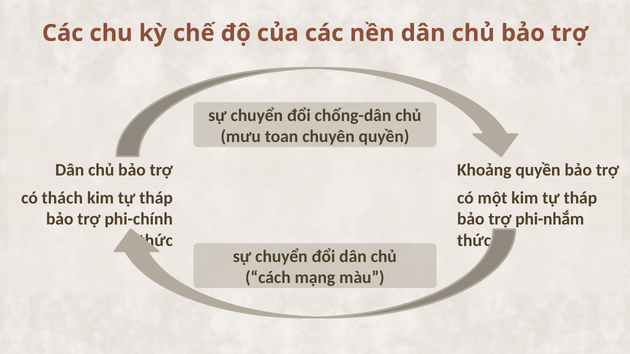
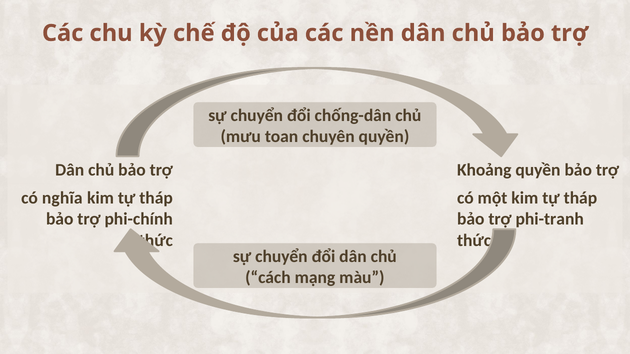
thách: thách -> nghĩa (62, 198)
phi-nhắm: phi-nhắm -> phi-tranh (550, 219)
